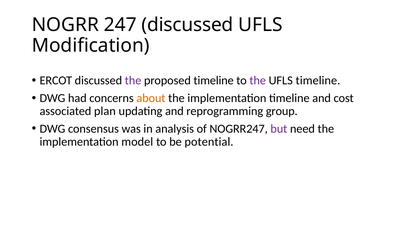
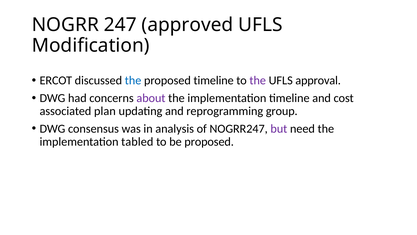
247 discussed: discussed -> approved (187, 25)
the colour: purple -> blue (133, 80)
UFLS timeline: timeline -> approval (318, 80)
about colour: orange -> purple (151, 98)
model: model -> tabled (137, 142)
be potential: potential -> proposed (209, 142)
